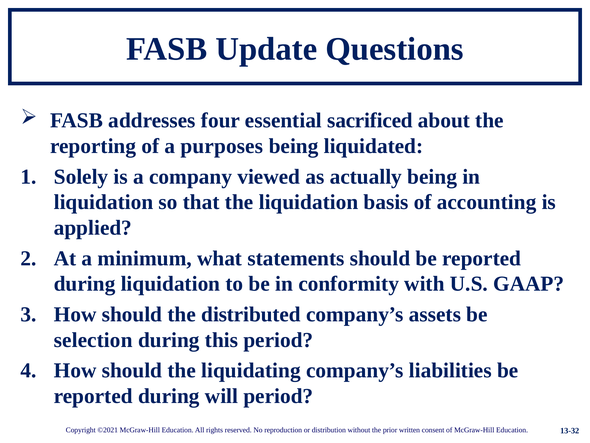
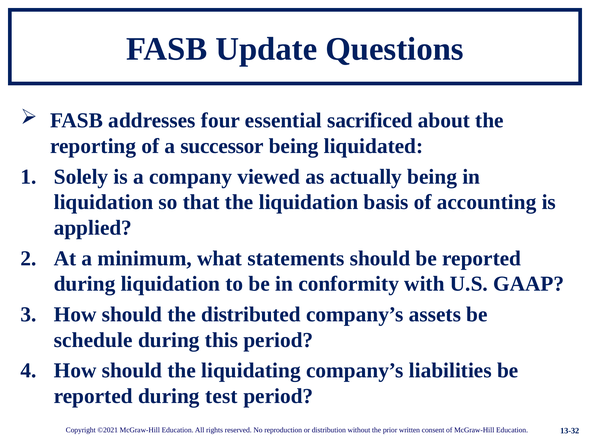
purposes: purposes -> successor (222, 146)
selection: selection -> schedule (93, 340)
will: will -> test (221, 396)
